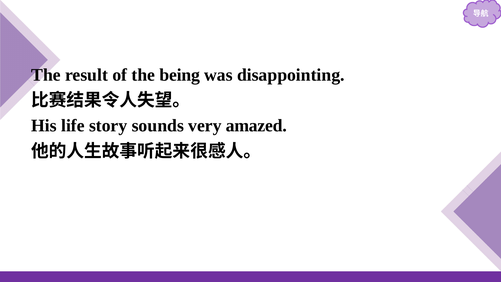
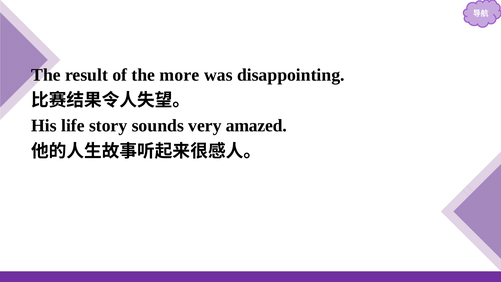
being: being -> more (180, 75)
